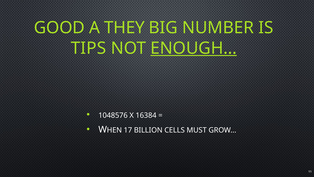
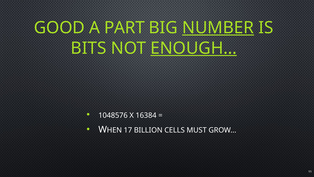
THEY: THEY -> PART (124, 28)
NUMBER underline: none -> present (218, 28)
TIPS: TIPS -> BITS (89, 48)
